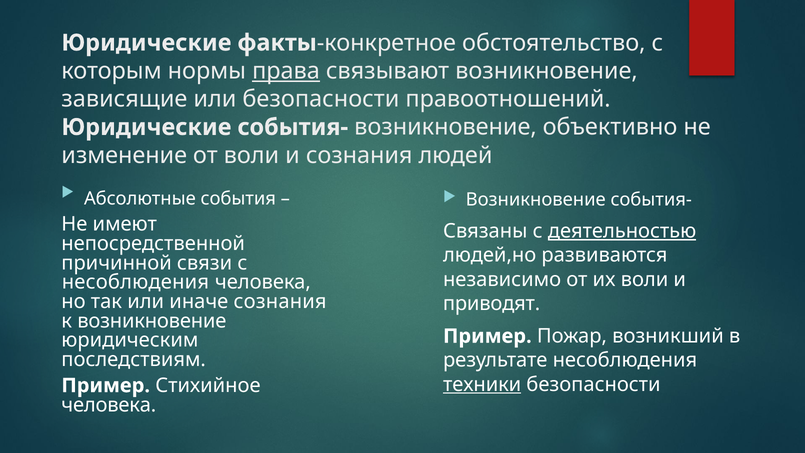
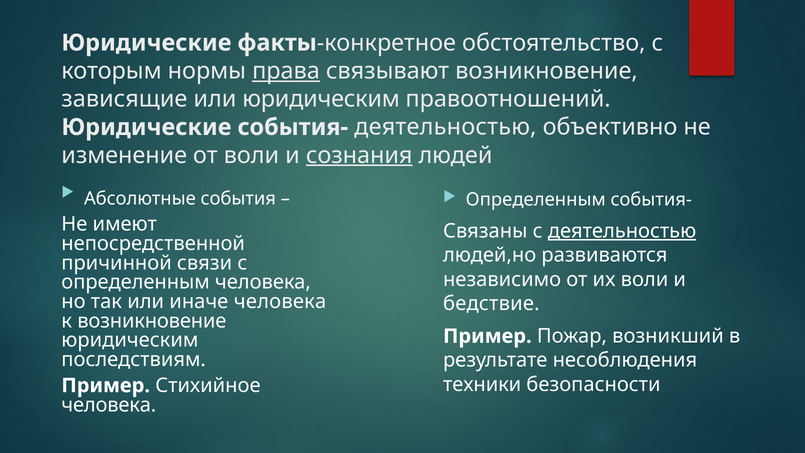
или безопасности: безопасности -> юридическим (321, 99)
события- возникновение: возникновение -> деятельностью (445, 127)
сознания underline: none -> present (359, 155)
Возникновение: Возникновение -> Определенным (536, 199)
несоблюдения: несоблюдения -> определенным (136, 282)
иначе сознания: сознания -> человека (280, 301)
приводят: приводят -> бедствие (491, 303)
техники underline: present -> none (482, 384)
